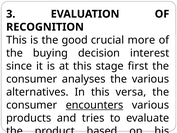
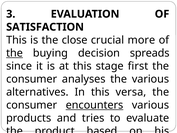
RECOGNITION: RECOGNITION -> SATISFACTION (45, 27)
good: good -> close (75, 40)
the underline: none -> present (15, 53)
interest: interest -> spreads (150, 53)
